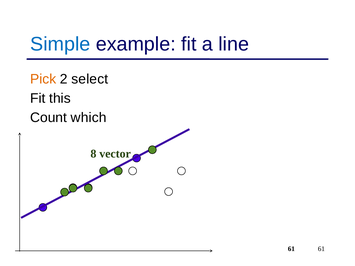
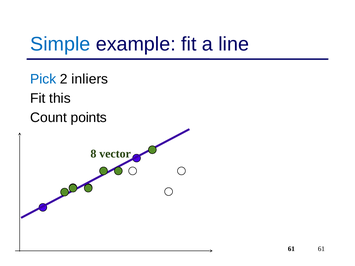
Pick colour: orange -> blue (43, 79)
select: select -> inliers (90, 79)
which: which -> points (89, 118)
